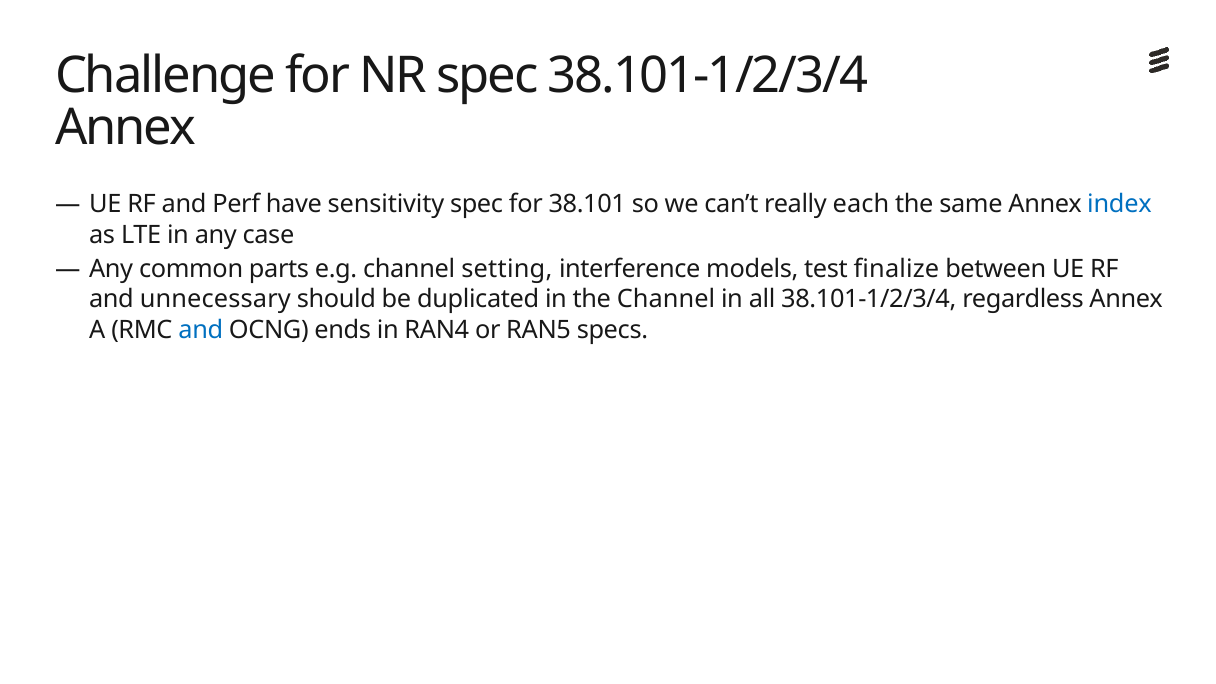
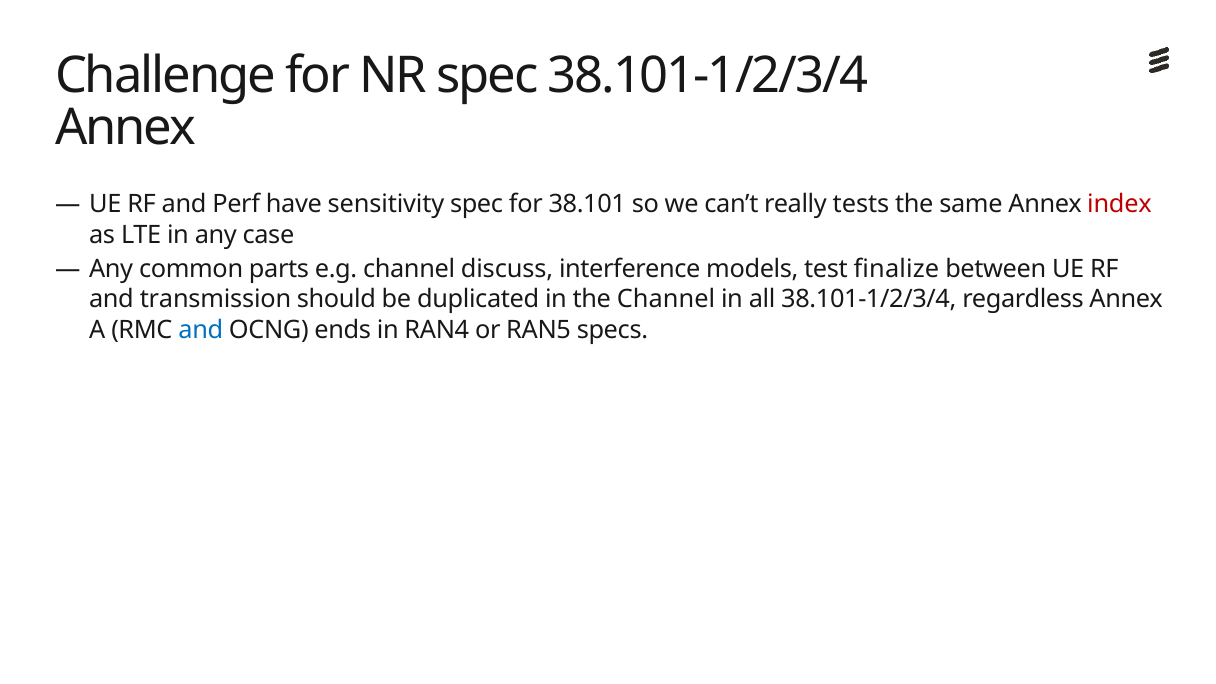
each: each -> tests (861, 205)
index colour: blue -> red (1119, 205)
setting: setting -> discuss (507, 269)
unnecessary: unnecessary -> transmission (216, 300)
